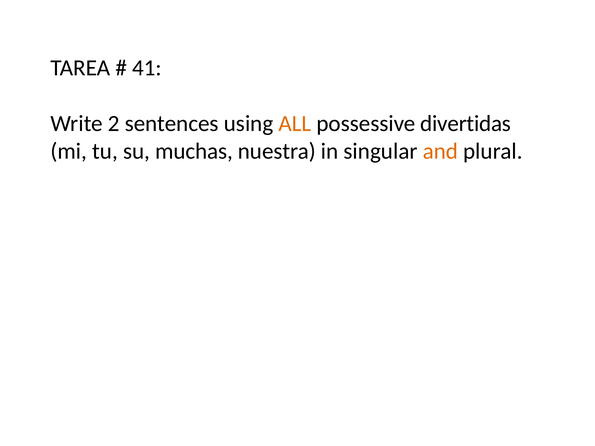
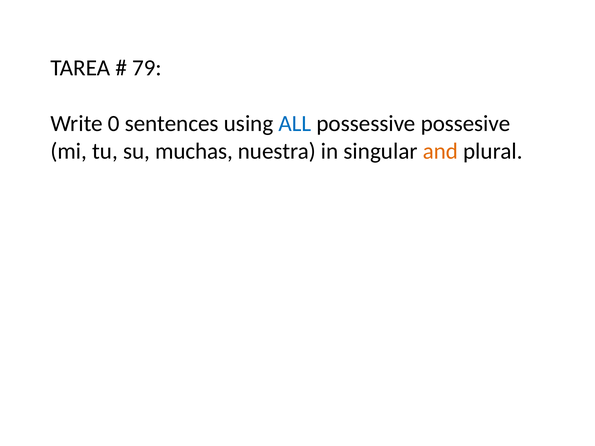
41: 41 -> 79 (147, 68)
2: 2 -> 0 (114, 124)
ALL colour: orange -> blue (295, 124)
divertidas: divertidas -> possesive (466, 124)
